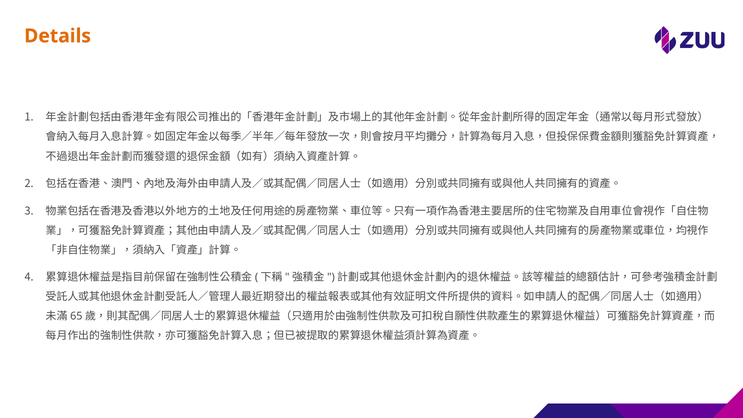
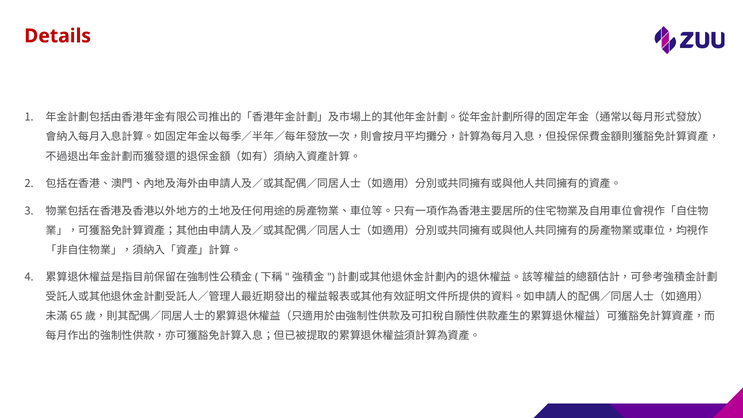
Details colour: orange -> red (58, 36)
